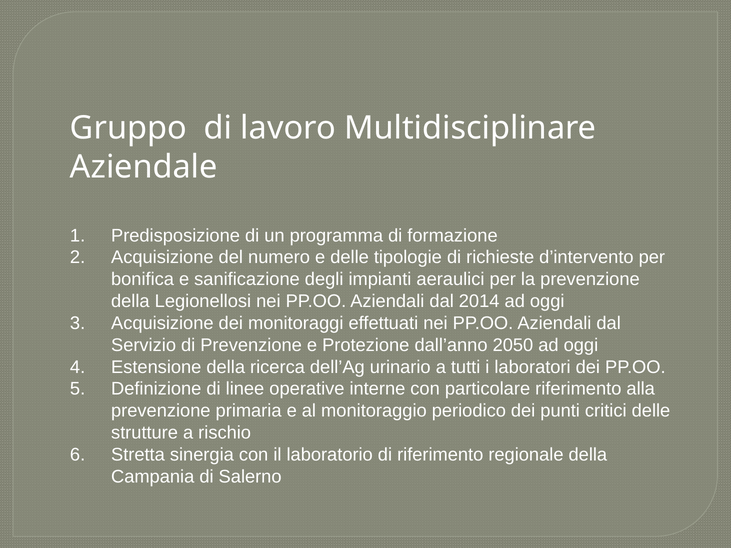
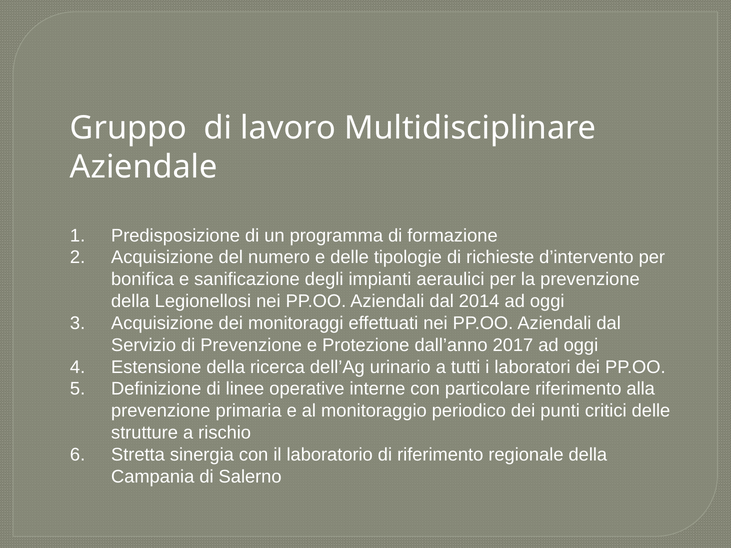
2050: 2050 -> 2017 (513, 345)
